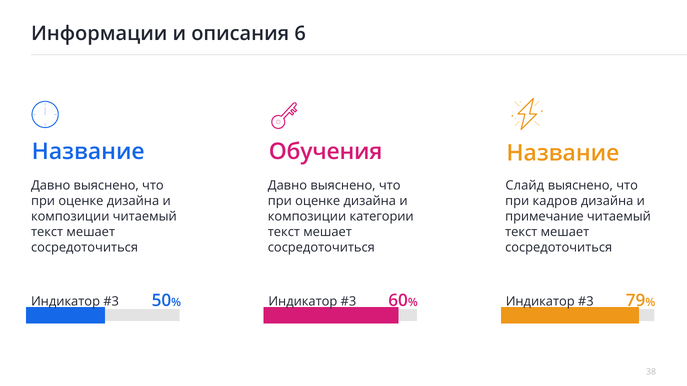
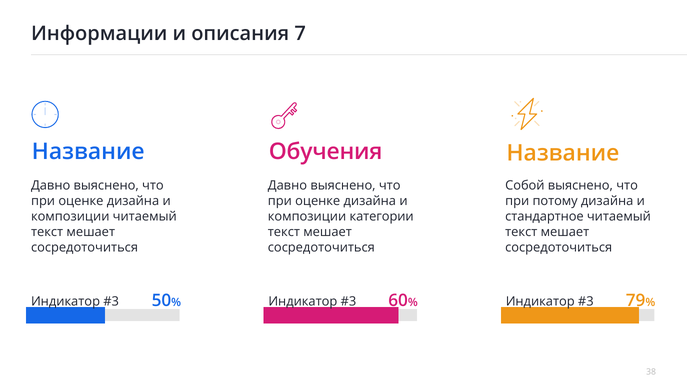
6: 6 -> 7 (300, 34)
Слайд: Слайд -> Собой (525, 186)
кадров: кадров -> потому (555, 201)
примечание: примечание -> стандартное (544, 217)
